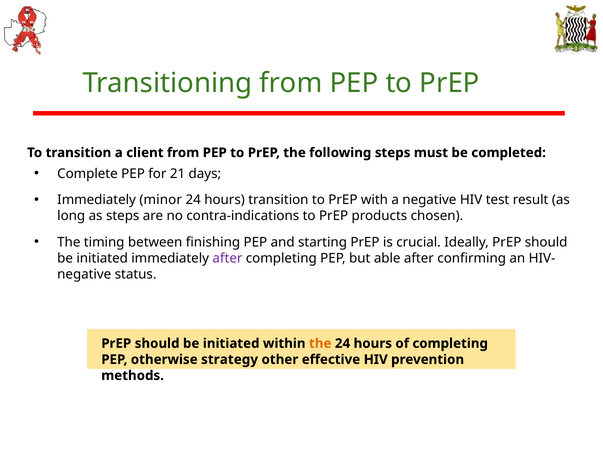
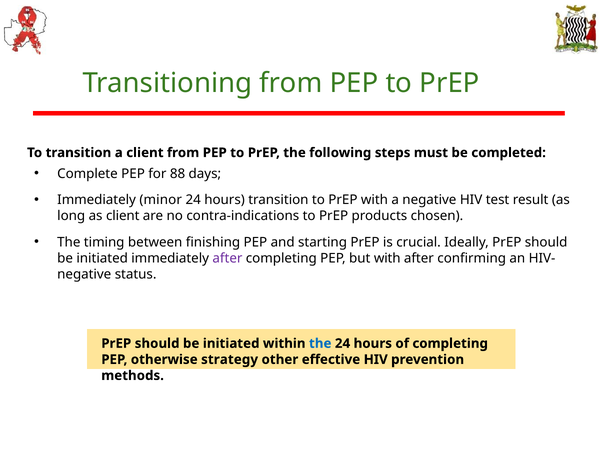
21: 21 -> 88 (178, 174)
as steps: steps -> client (123, 216)
but able: able -> with (387, 258)
the colour: orange -> blue (320, 344)
